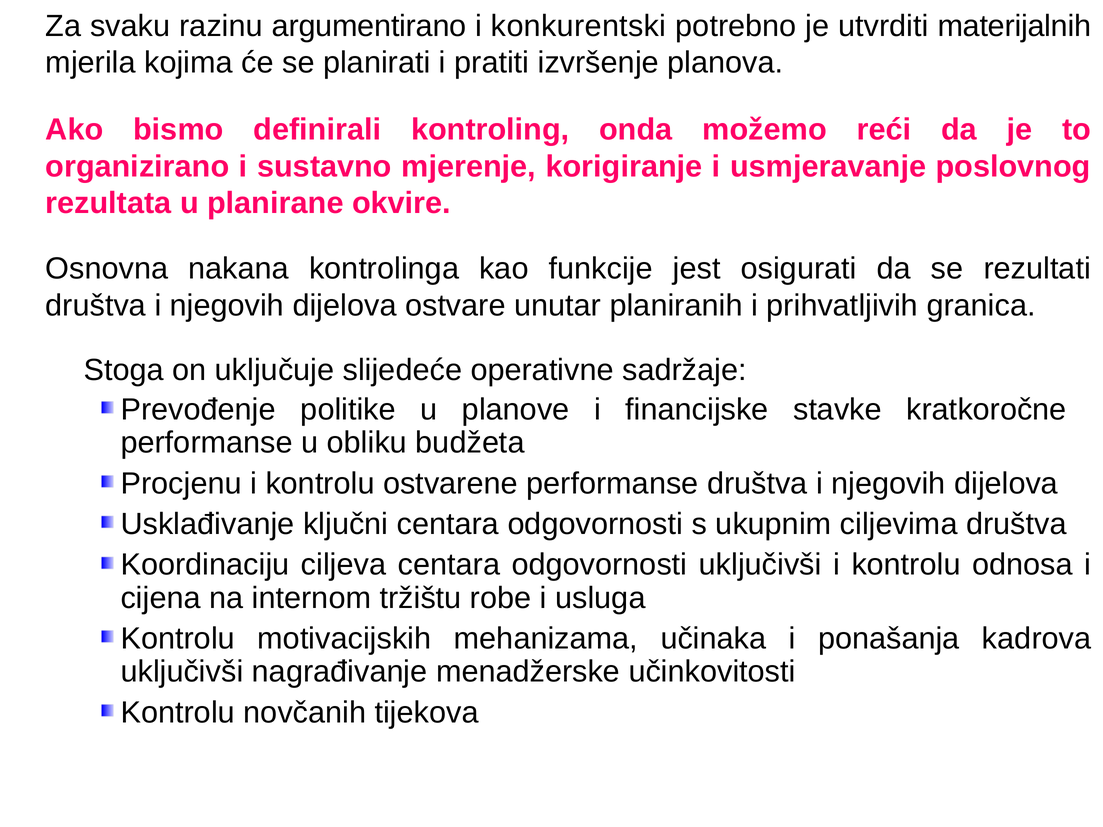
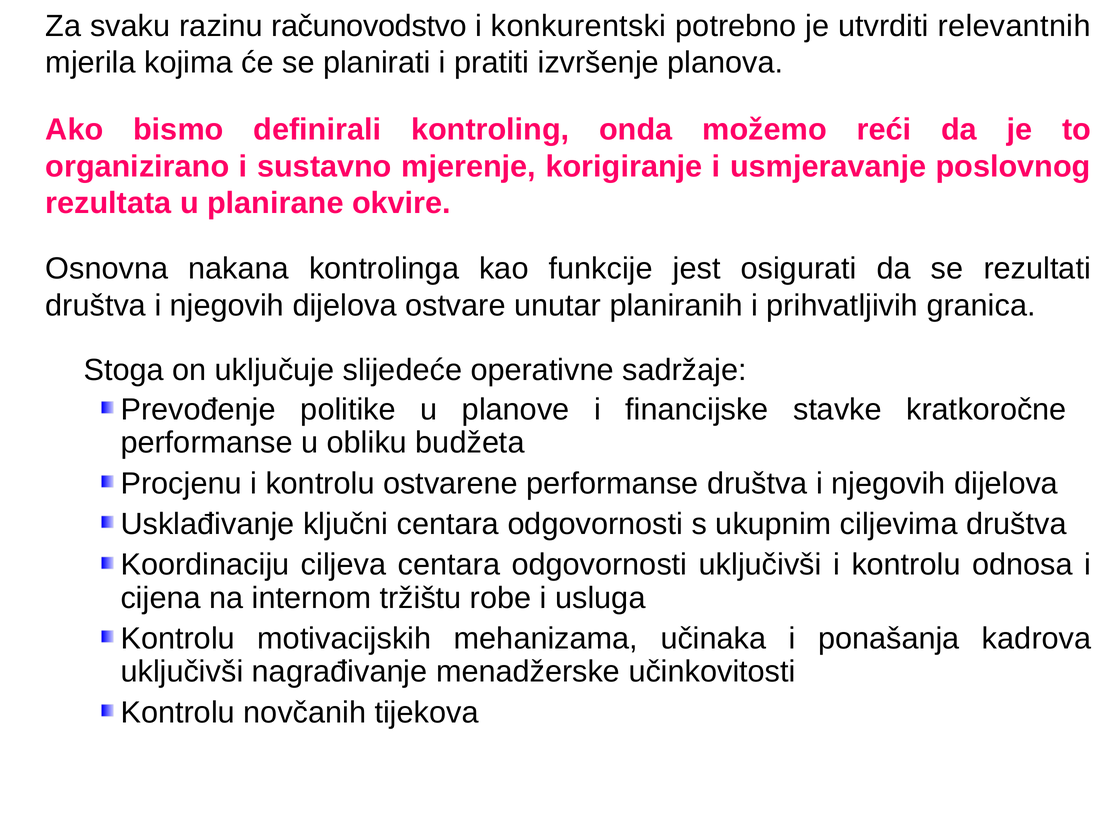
argumentirano: argumentirano -> računovodstvo (369, 26)
materijalnih: materijalnih -> relevantnih (1014, 26)
